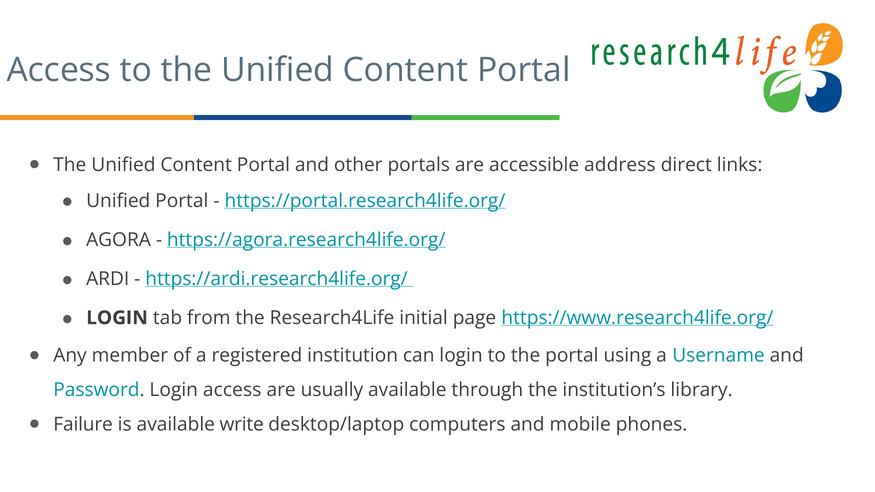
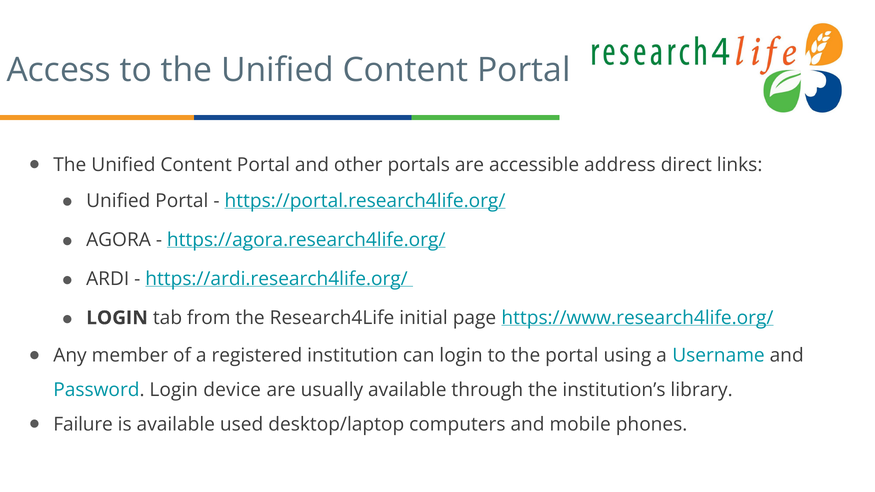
Login access: access -> device (232, 390)
write: write -> used (242, 424)
